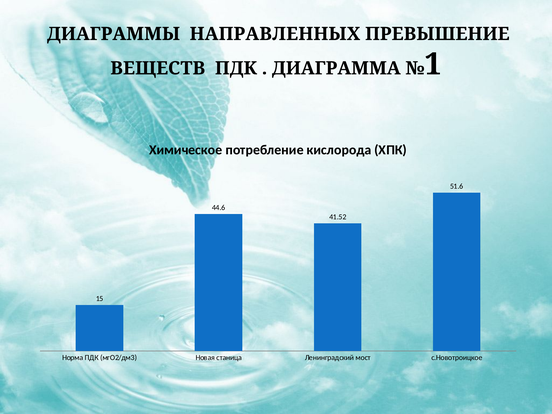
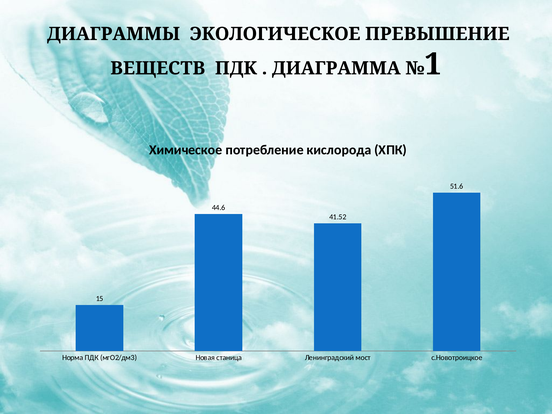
НАПРАВЛЕННЫХ: НАПРАВЛЕННЫХ -> ЭКОЛОГИЧЕСКОЕ (275, 34)
